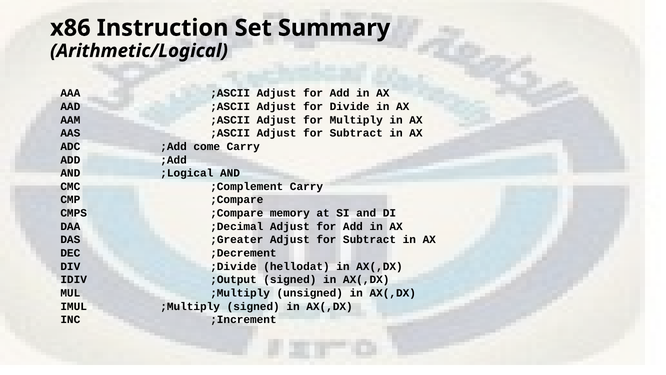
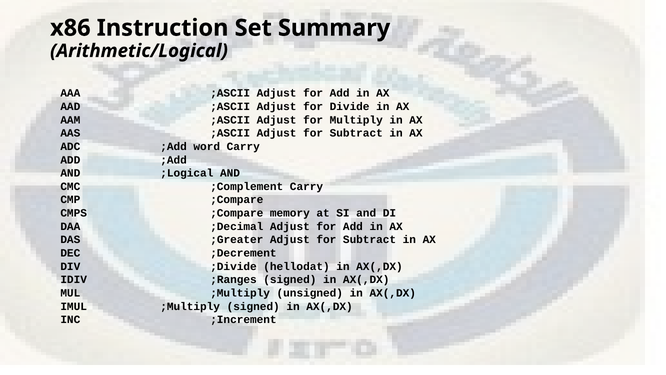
come: come -> word (207, 146)
;Output: ;Output -> ;Ranges (233, 279)
